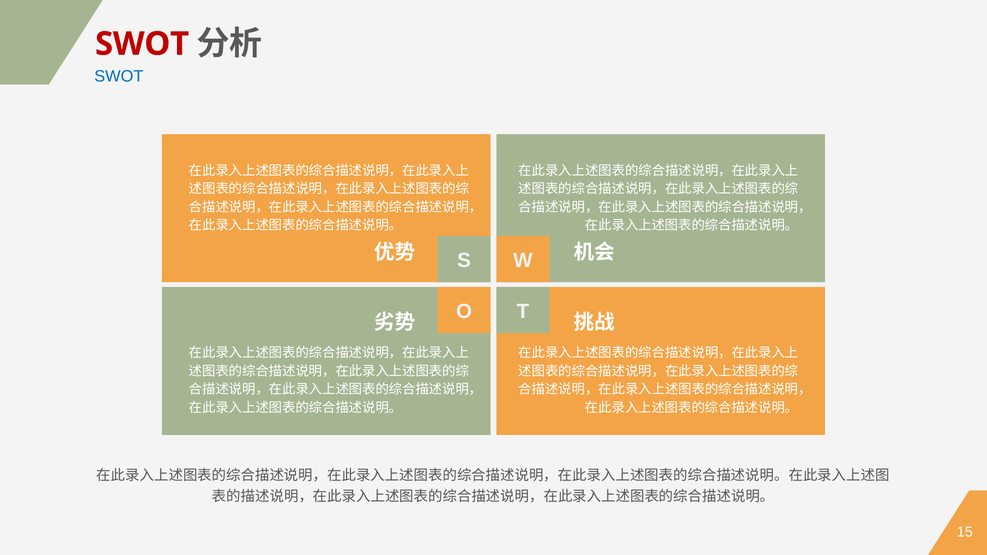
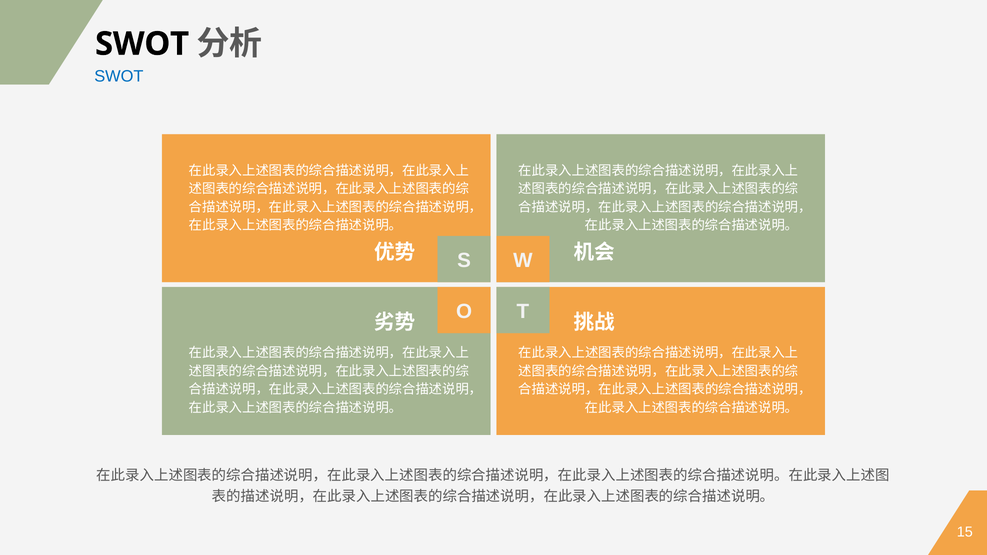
SWOT colour: red -> black (142, 44)
